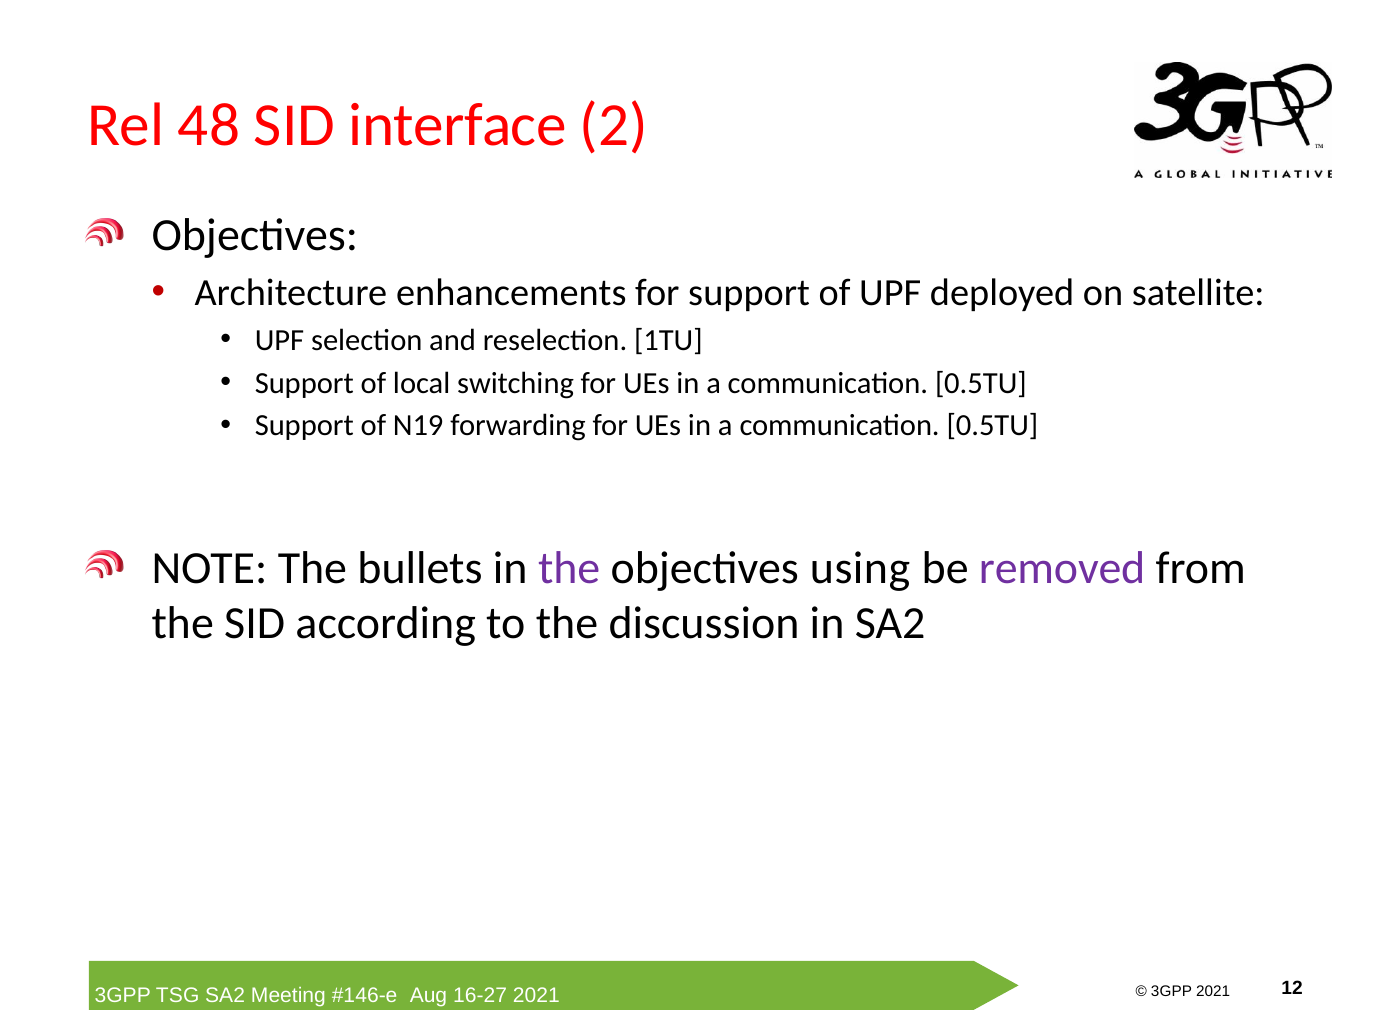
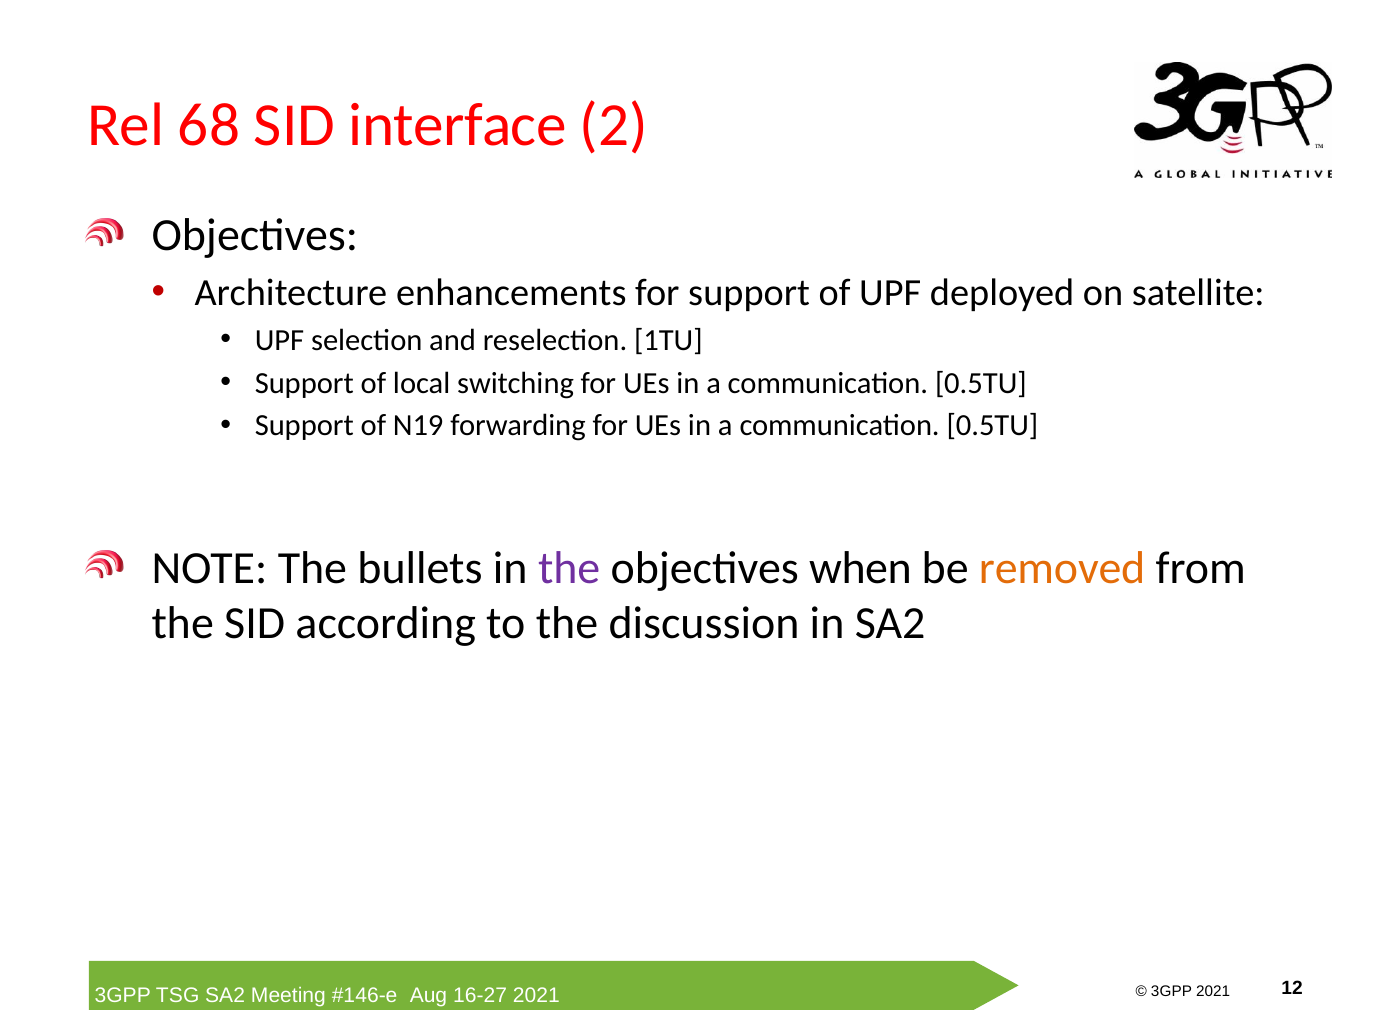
48: 48 -> 68 (209, 125)
using: using -> when (860, 568)
removed colour: purple -> orange (1062, 568)
